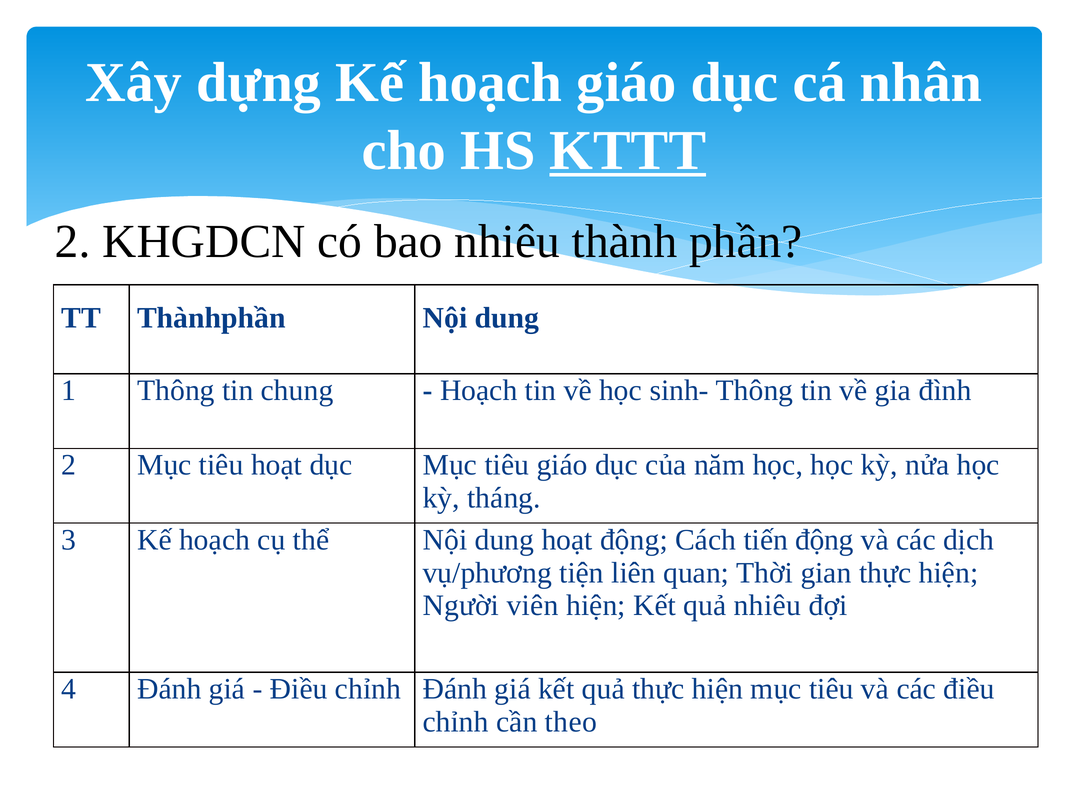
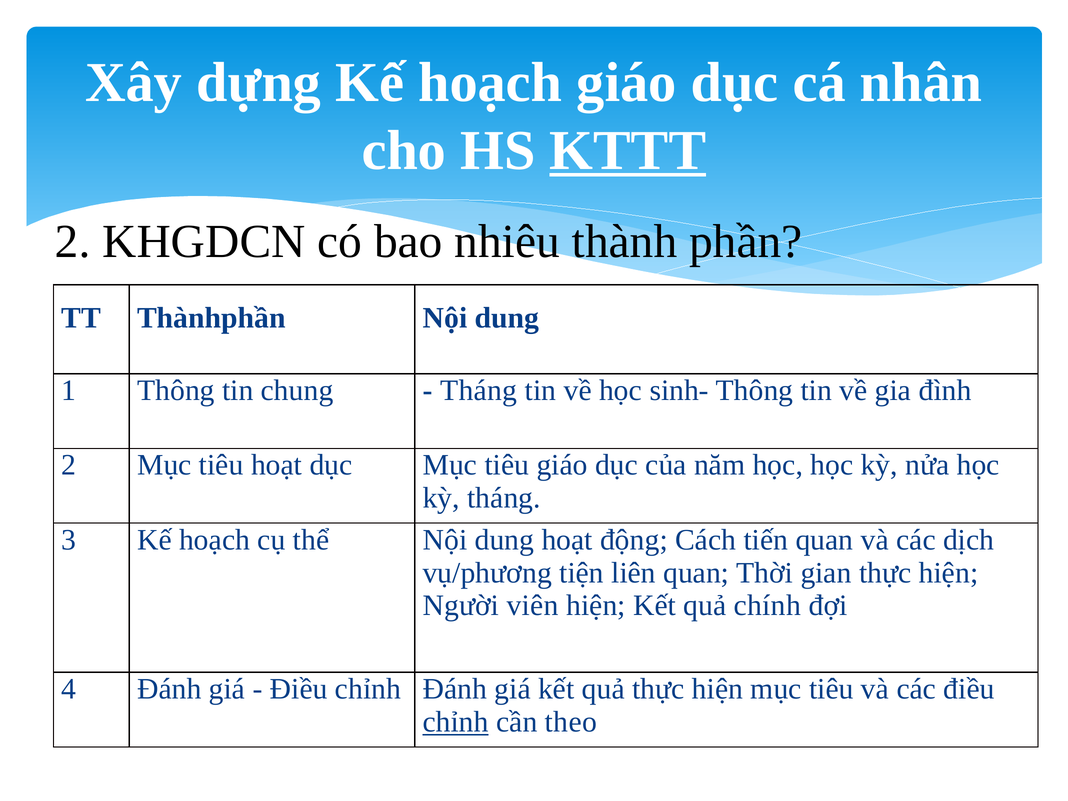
Hoạch: Hoạch -> Tháng (479, 391)
tiến động: động -> quan (824, 540)
quả nhiêu: nhiêu -> chính (767, 606)
chỉnh underline: none -> present (456, 722)
